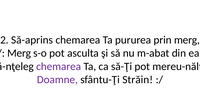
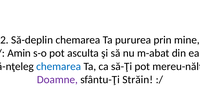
Să-aprins: Să-aprins -> Să-deplin (32, 40)
prin merg: merg -> mine (187, 40)
Merg: Merg -> Amin (19, 53)
chemarea colour: purple -> blue (59, 67)
